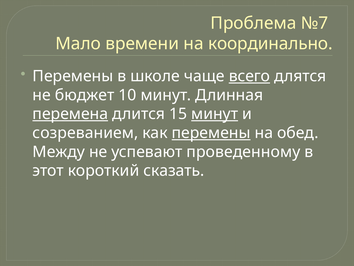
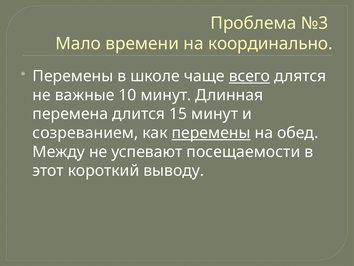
№7: №7 -> №3 (315, 23)
бюджет: бюджет -> важные (85, 95)
перемена underline: present -> none (70, 114)
минут underline: present -> none (215, 114)
проведенному: проведенному -> посещаемости (243, 152)
сказать: сказать -> выводу (174, 170)
